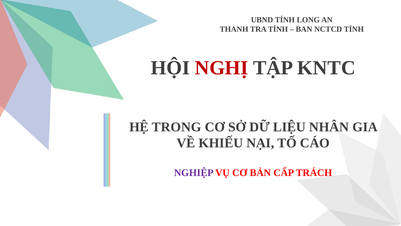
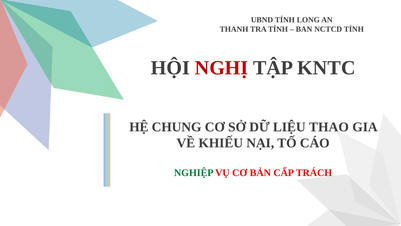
TRONG: TRONG -> CHUNG (177, 127)
NHÂN: NHÂN -> THAO (329, 127)
NGHIỆP colour: purple -> green (194, 173)
